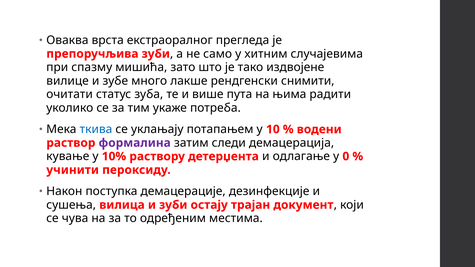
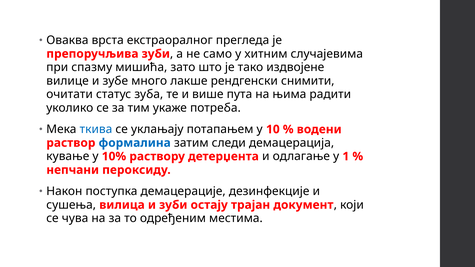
формалина colour: purple -> blue (135, 143)
0: 0 -> 1 (346, 157)
учинити: учинити -> непчани (73, 170)
